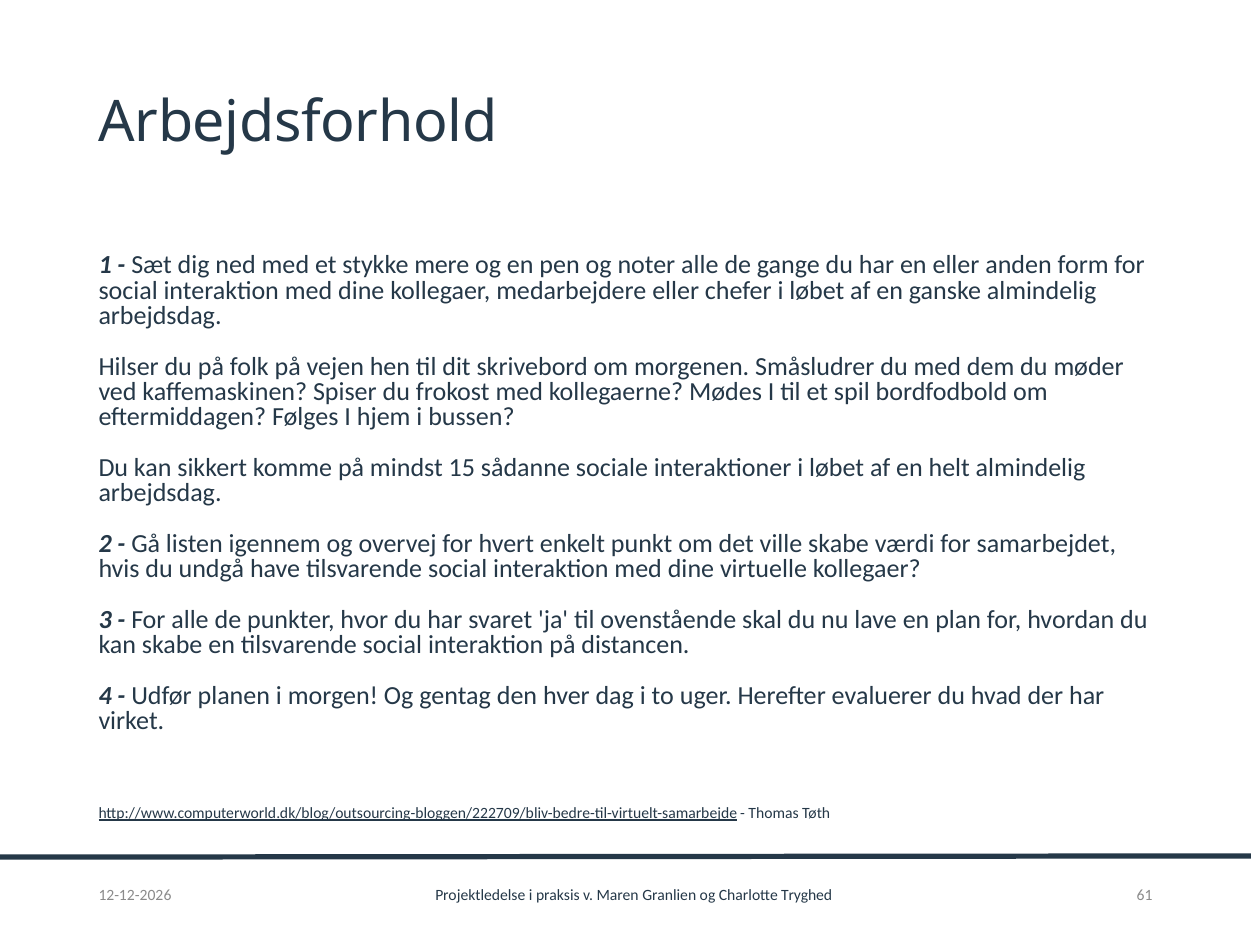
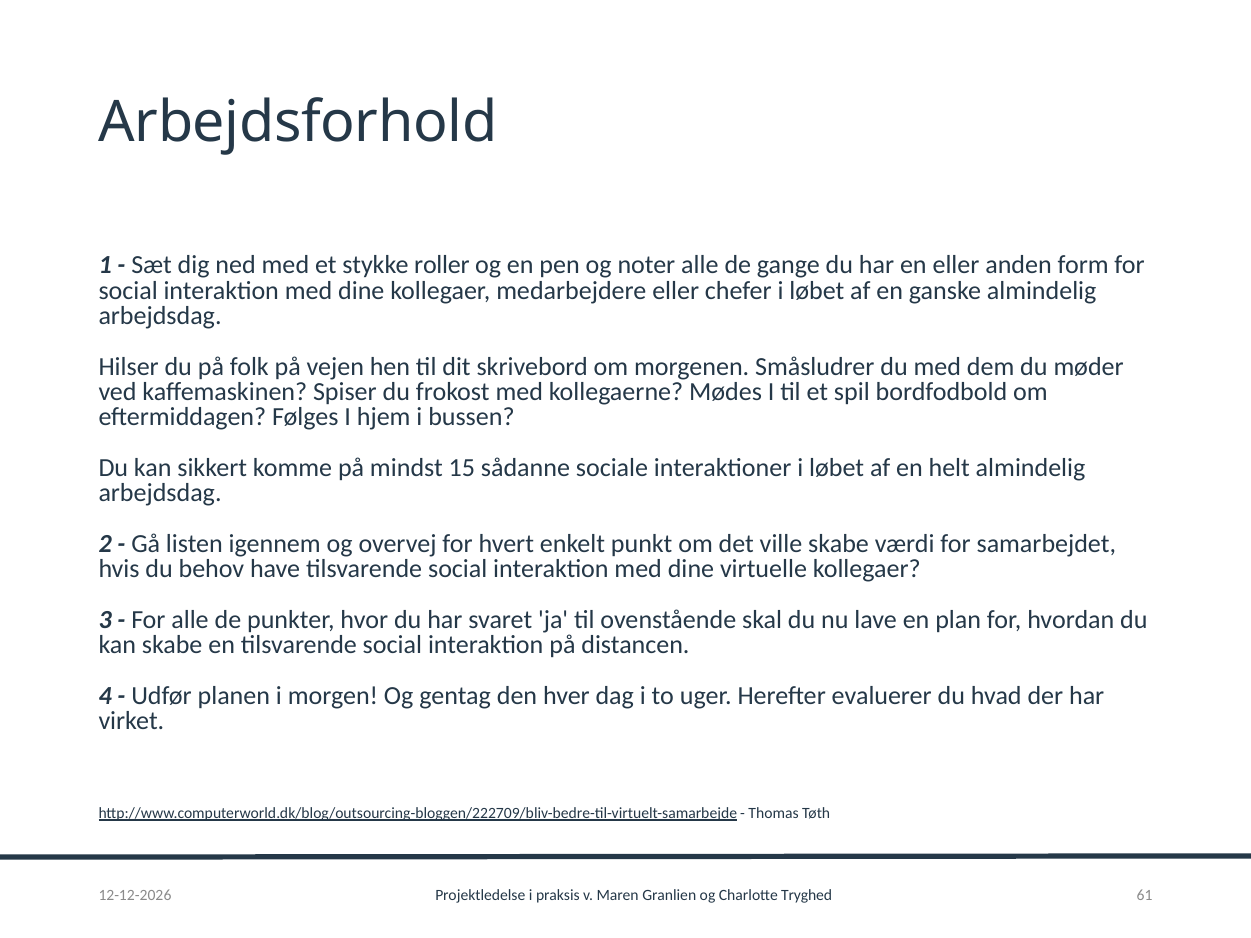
mere: mere -> roller (442, 265)
undgå: undgå -> behov (211, 569)
